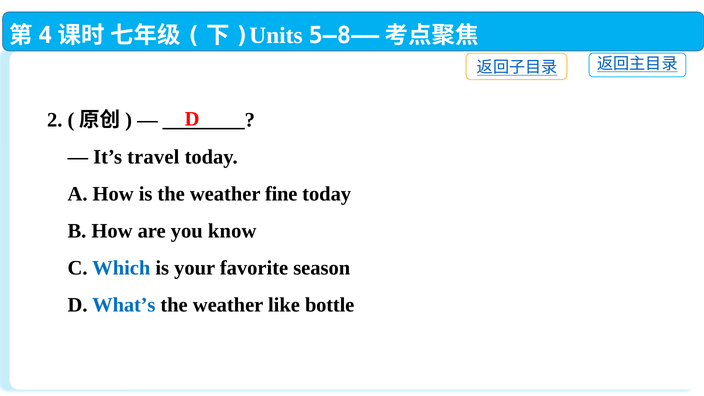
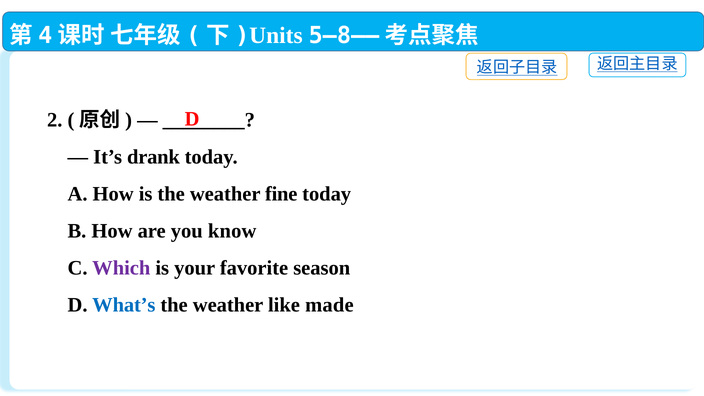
travel: travel -> drank (153, 157)
Which colour: blue -> purple (121, 268)
bottle: bottle -> made (329, 305)
